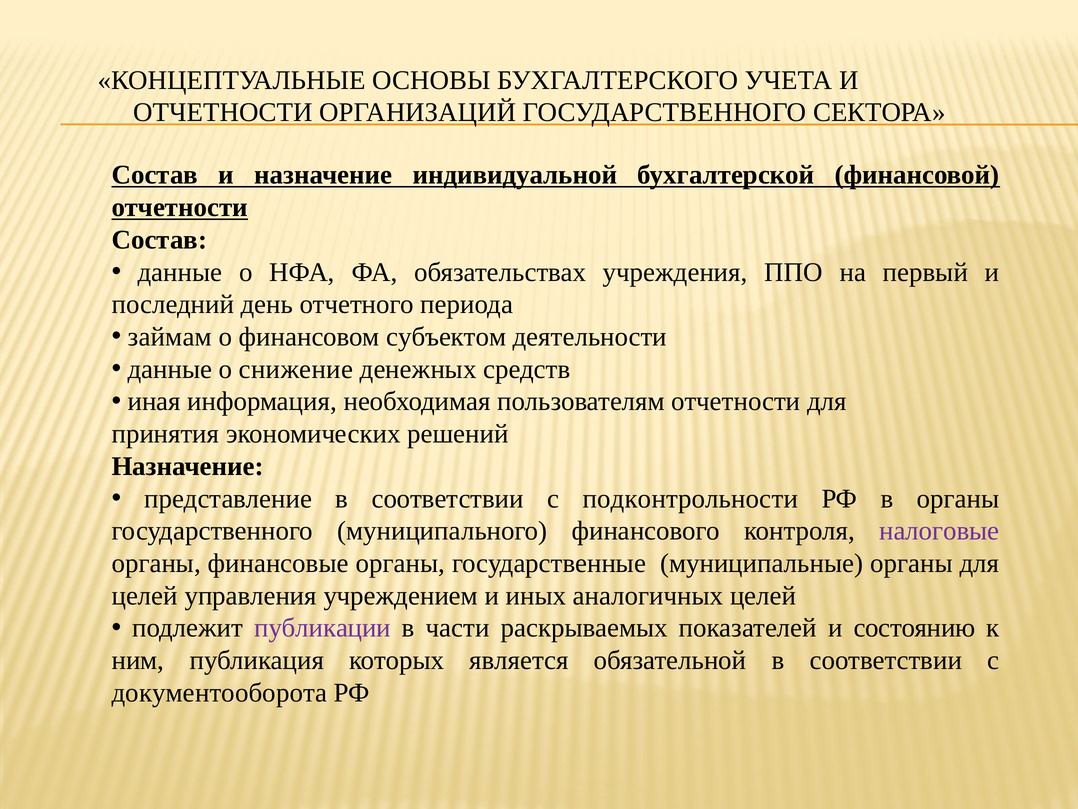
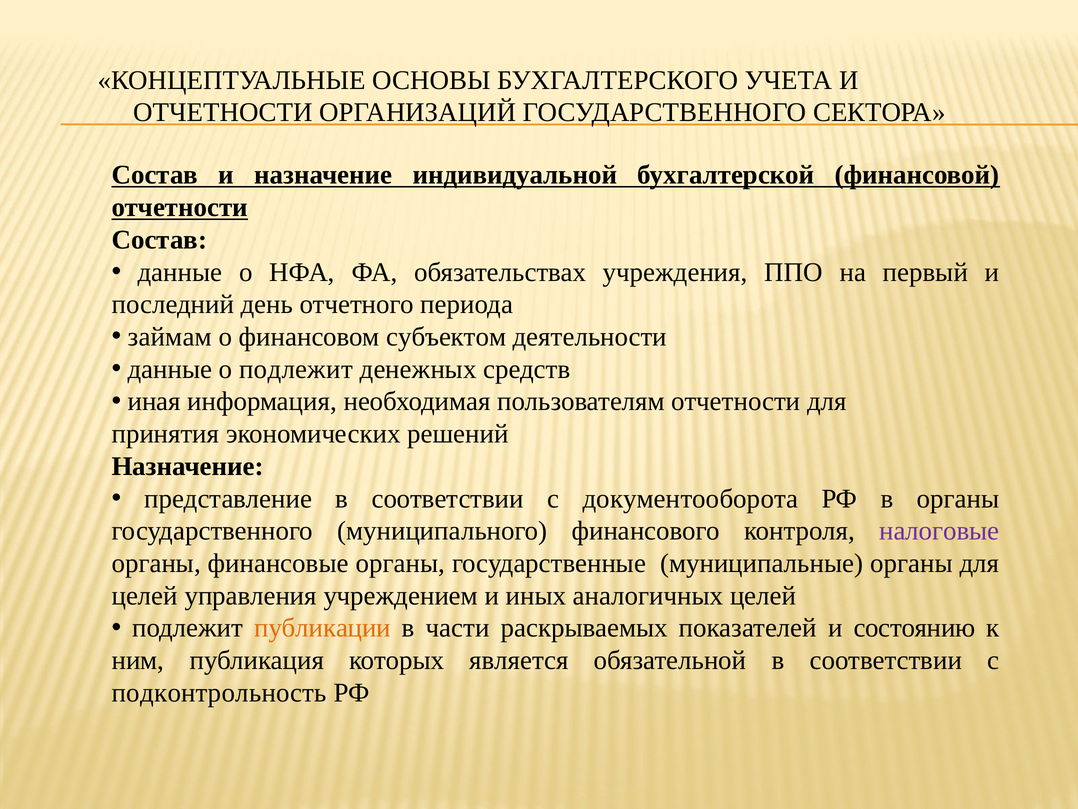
о снижение: снижение -> подлежит (296, 369)
подконтрольности: подконтрольности -> документооборота (690, 498)
публикации colour: purple -> orange (323, 628)
документооборота: документооборота -> подконтрольность (219, 692)
